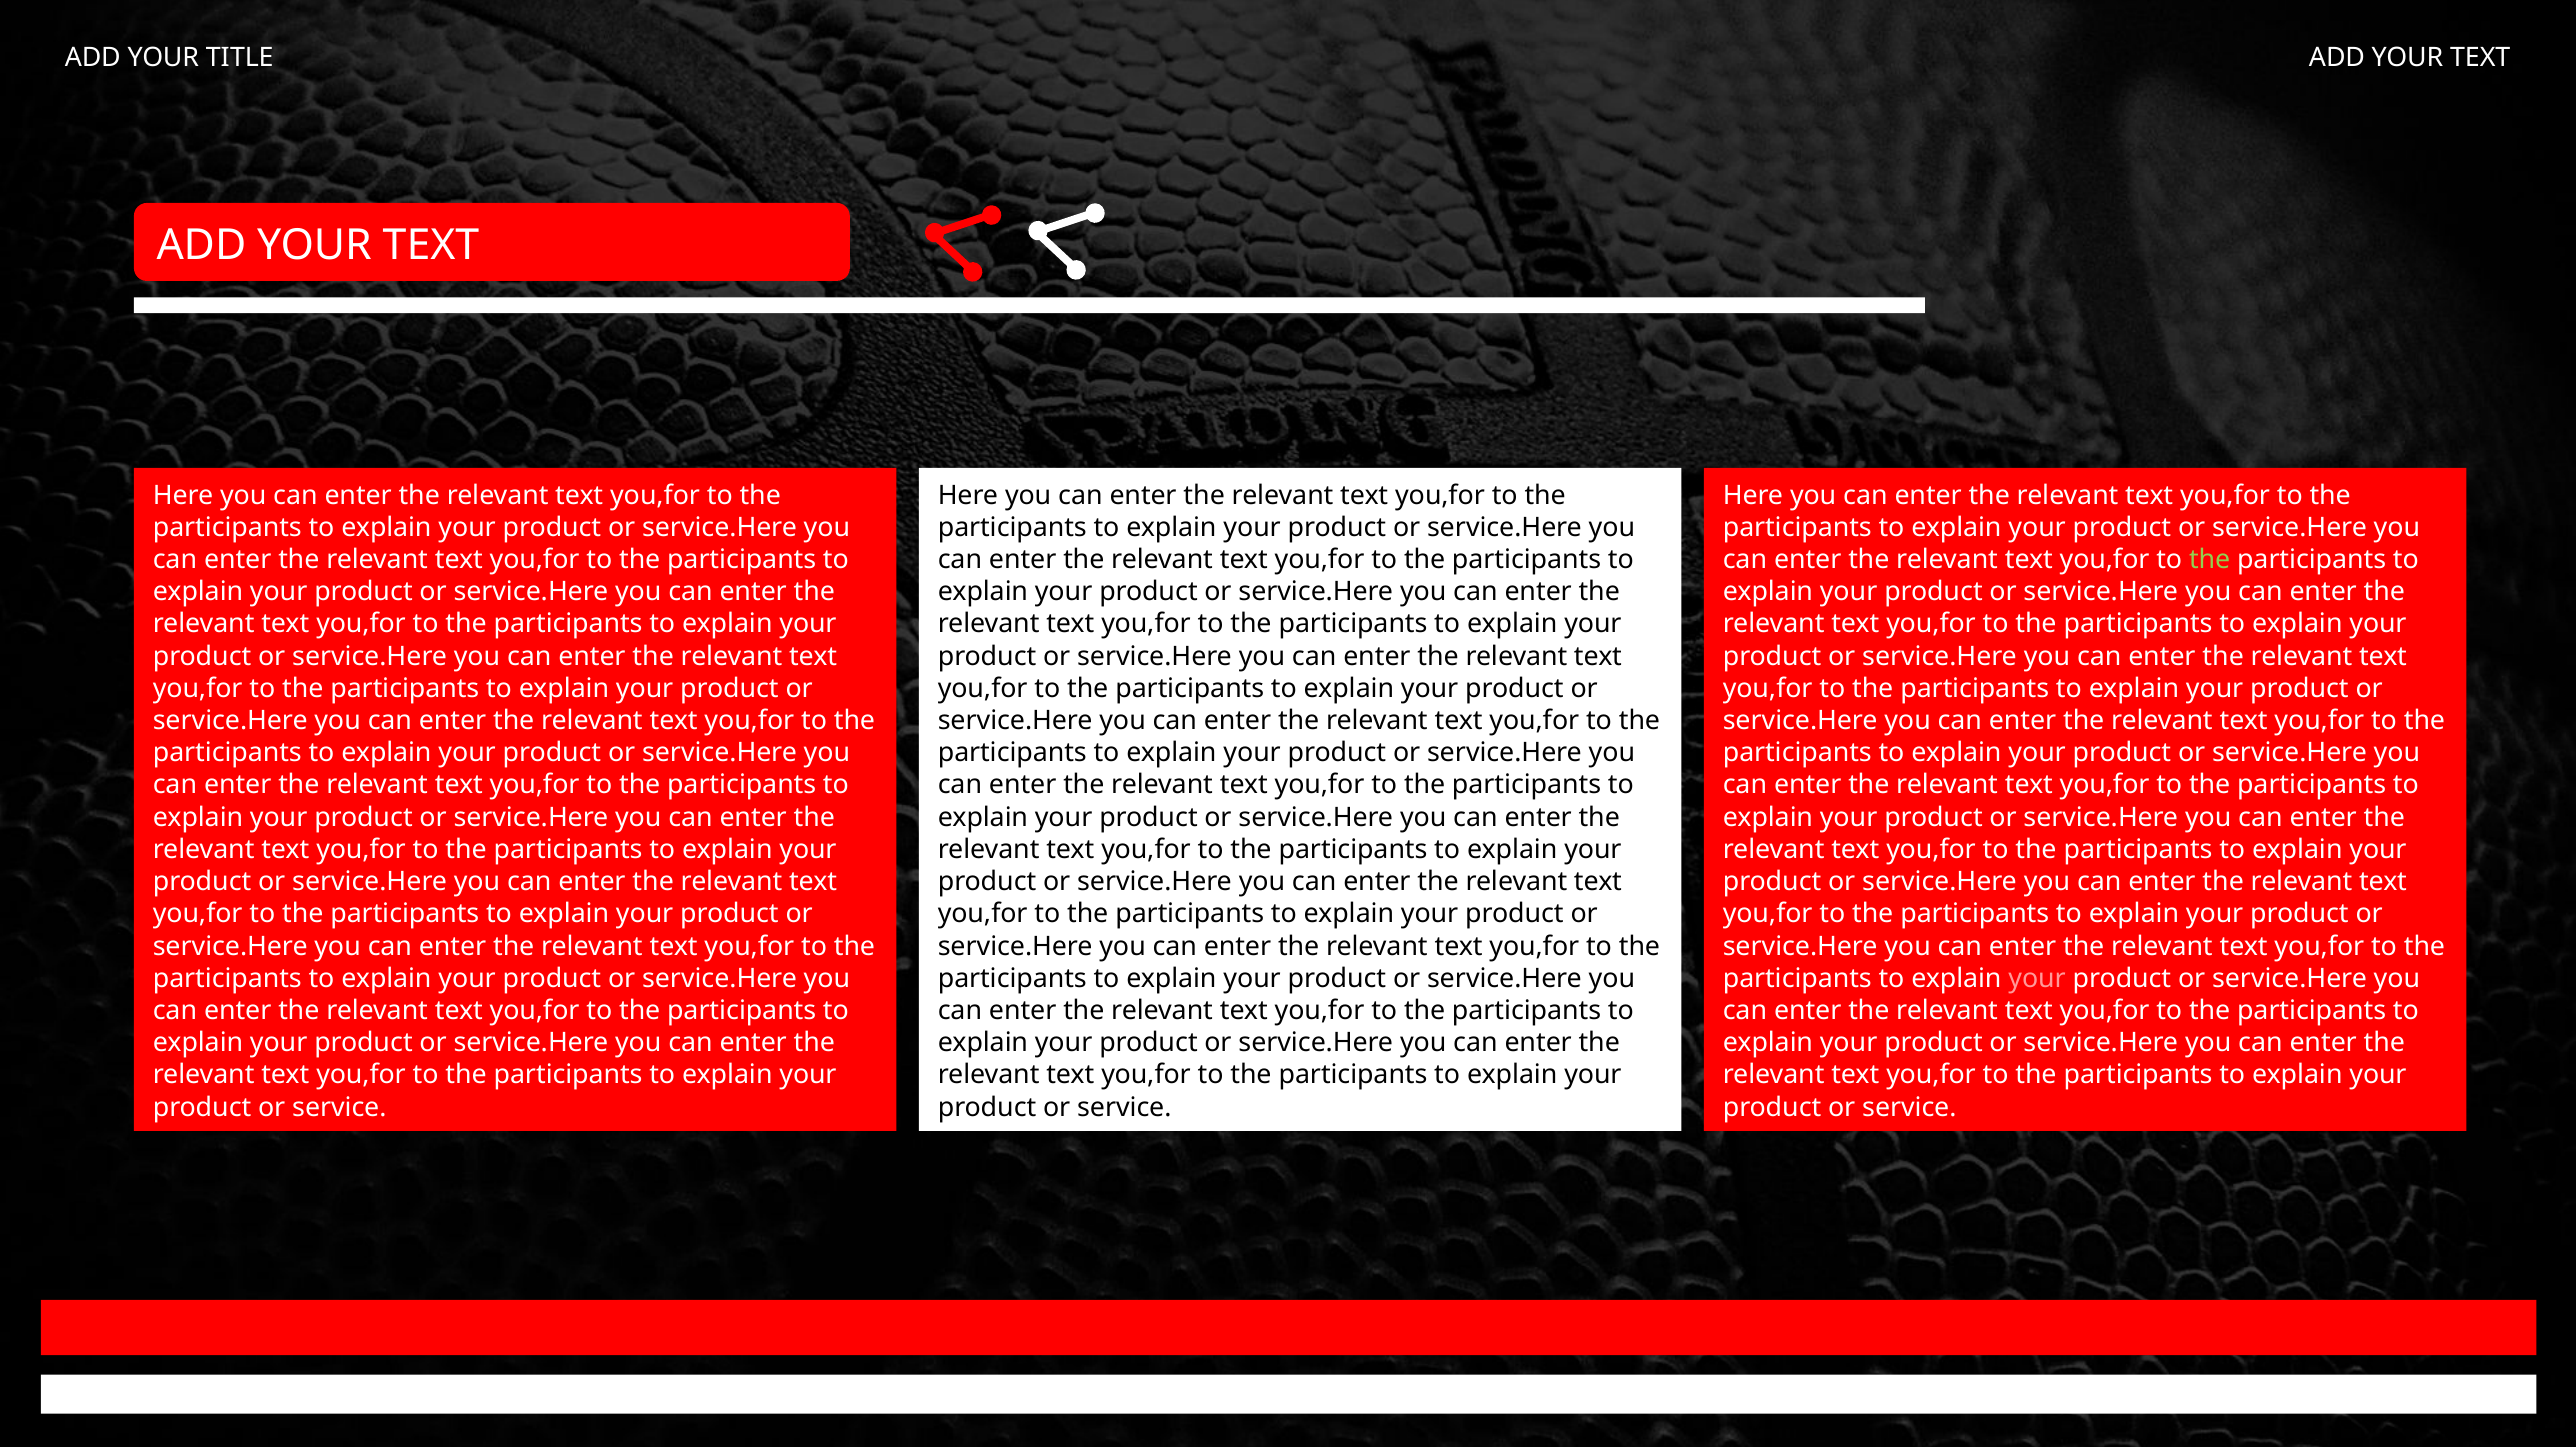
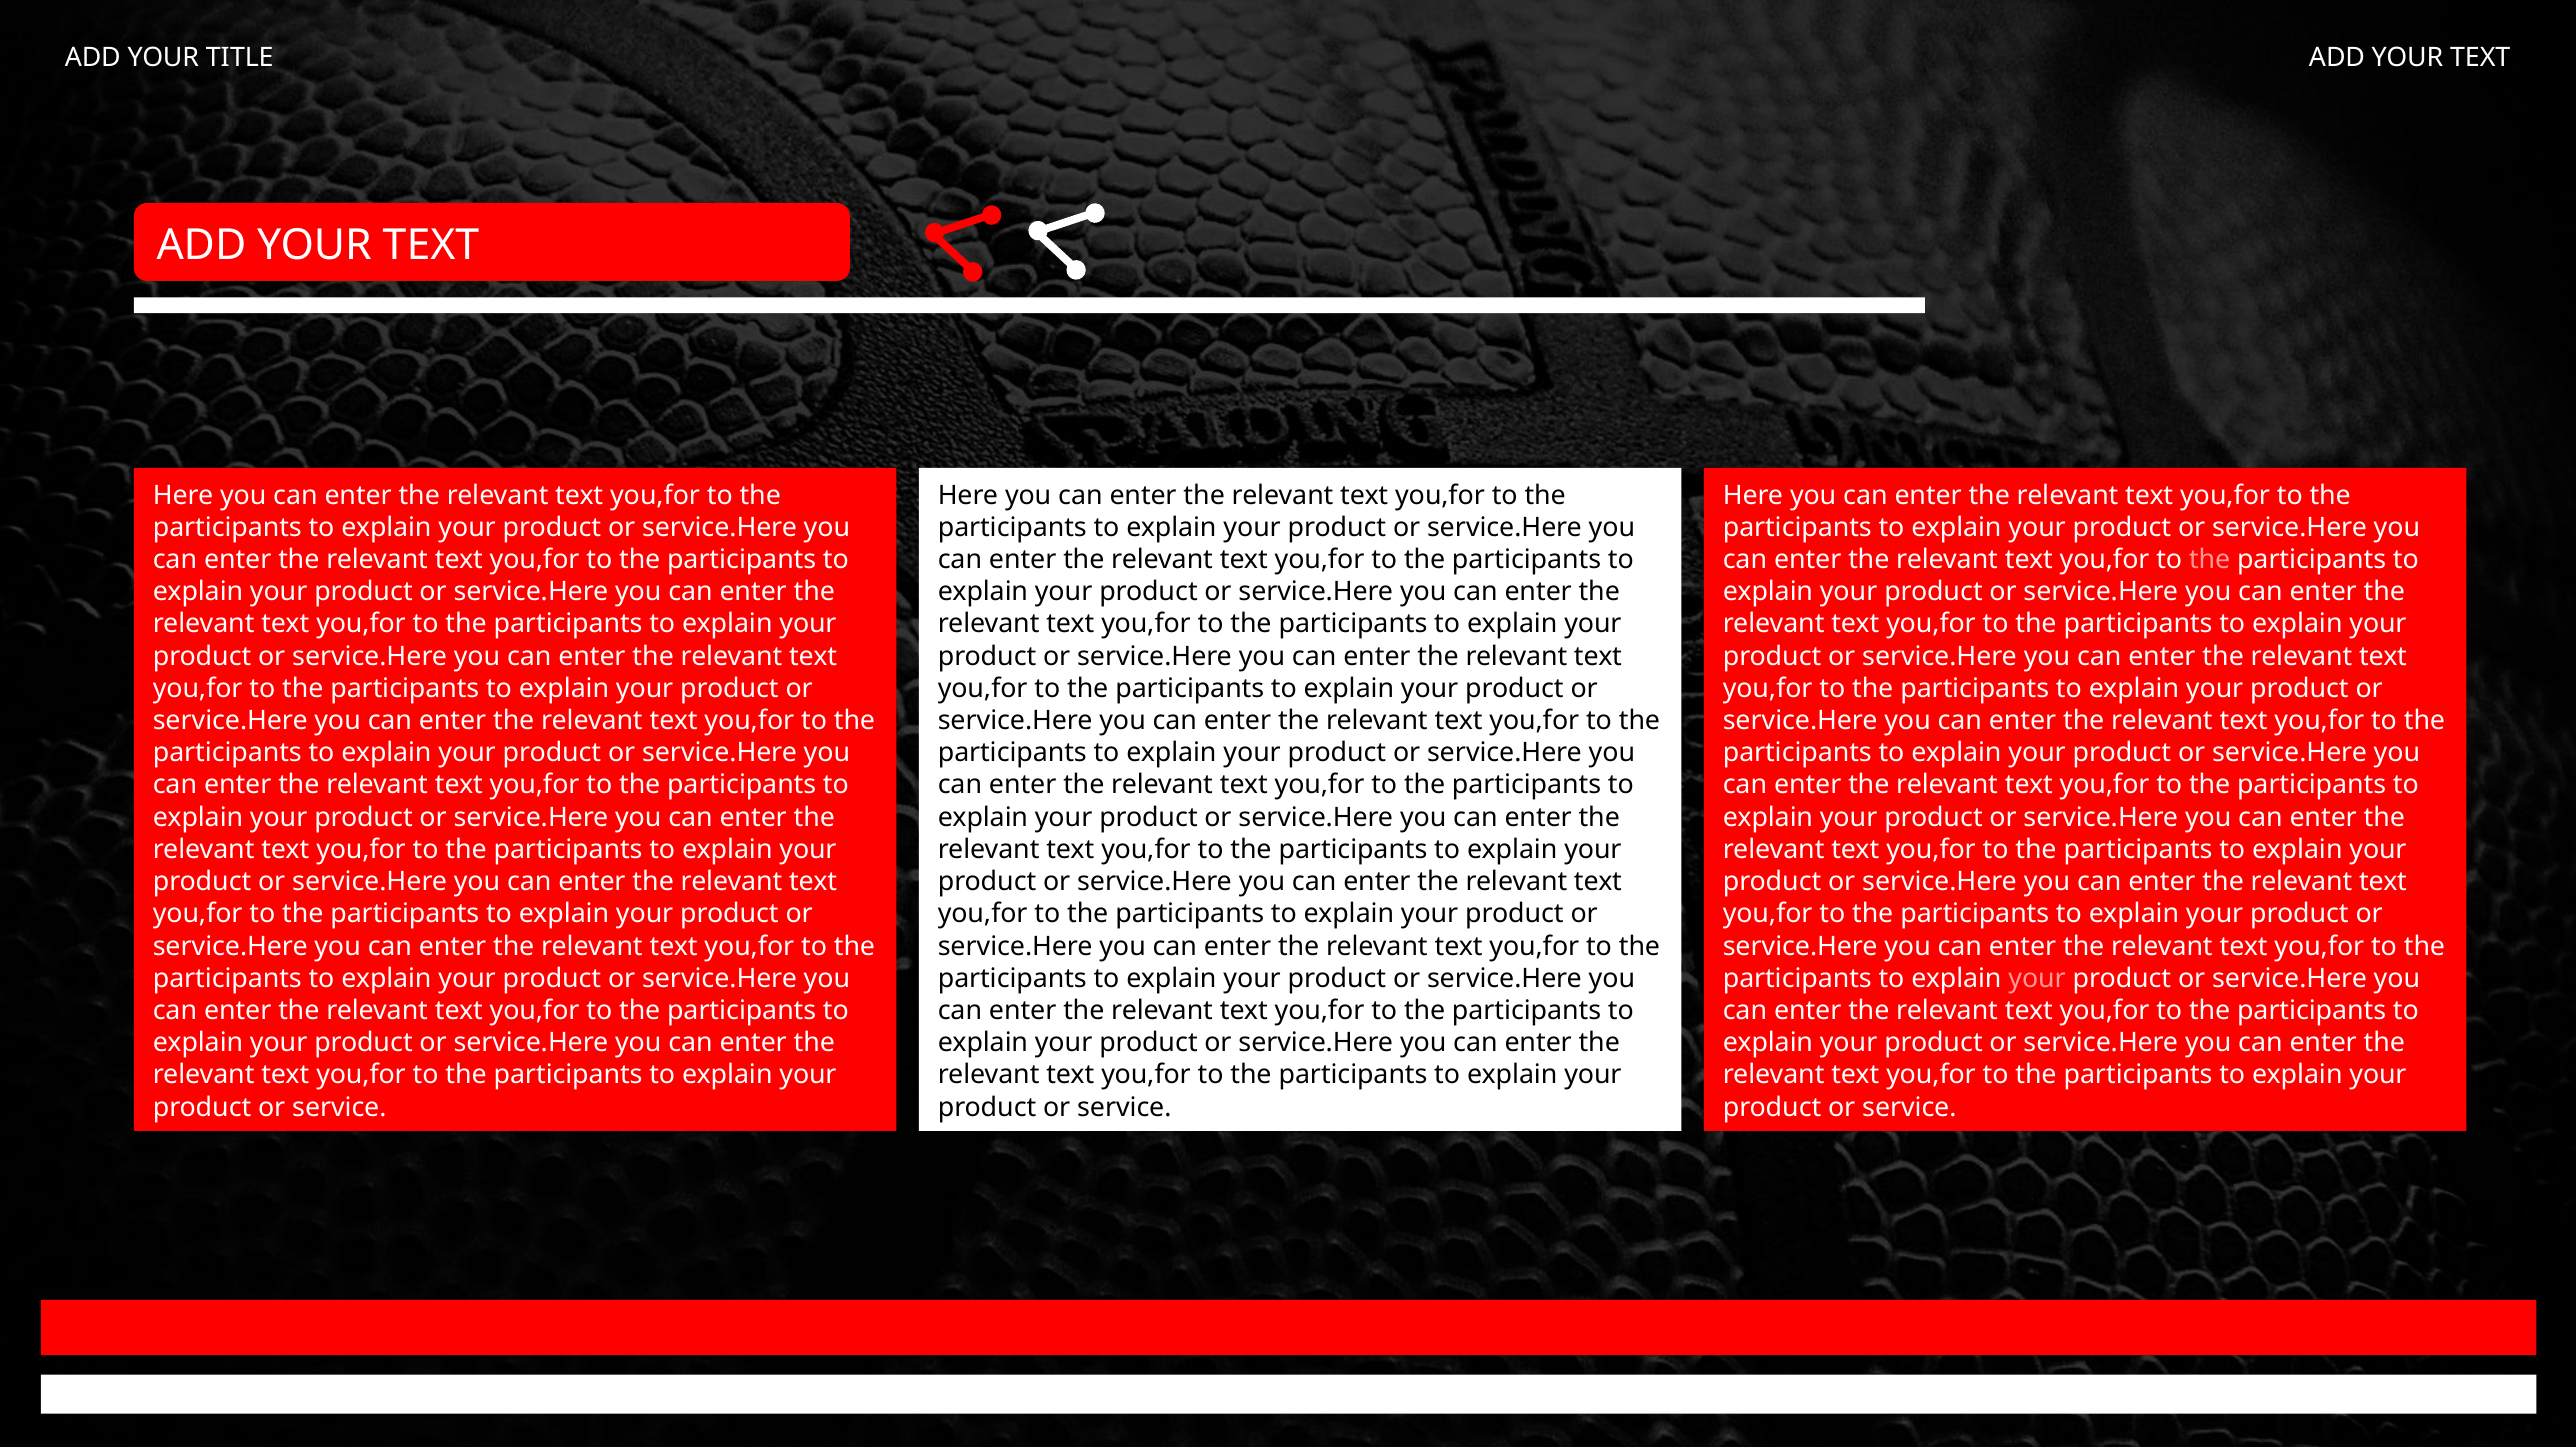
the colour: light green -> pink (2210, 560)
